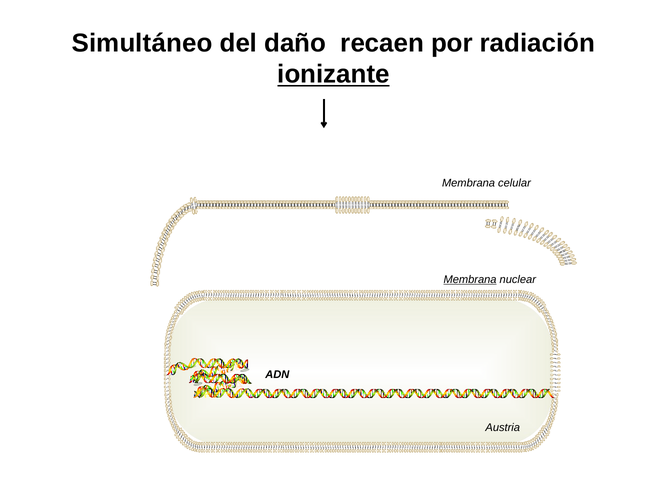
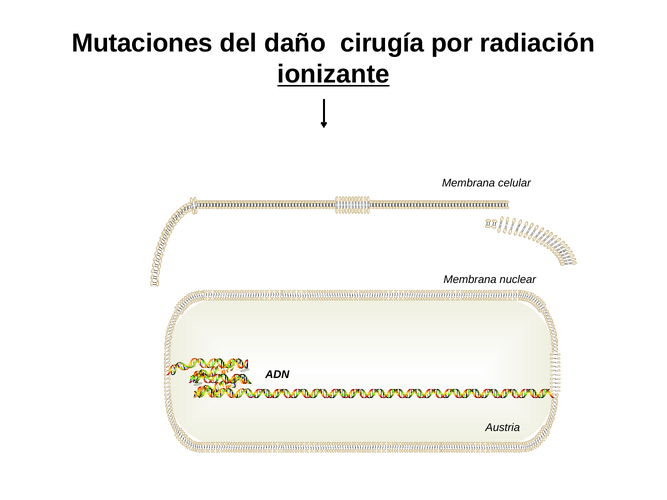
Simultáneo: Simultáneo -> Mutaciones (142, 43)
recaen: recaen -> cirugía (382, 43)
Membrana underline: present -> none (470, 280)
